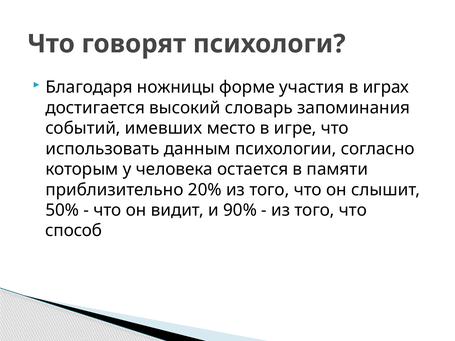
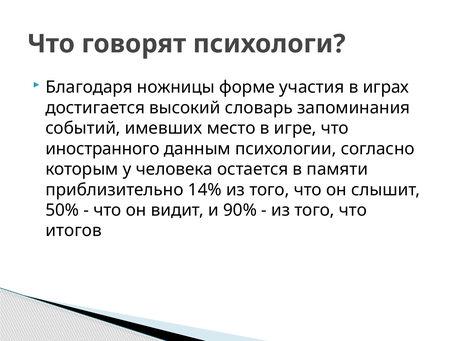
использовать: использовать -> иностранного (103, 149)
20%: 20% -> 14% (205, 190)
способ: способ -> итогов (74, 231)
